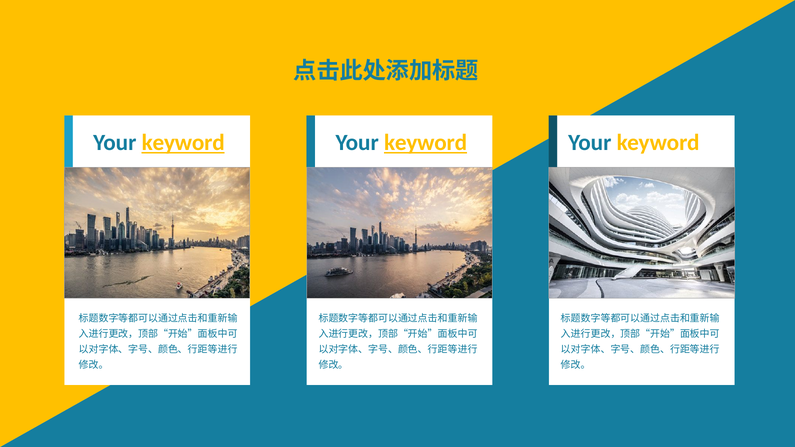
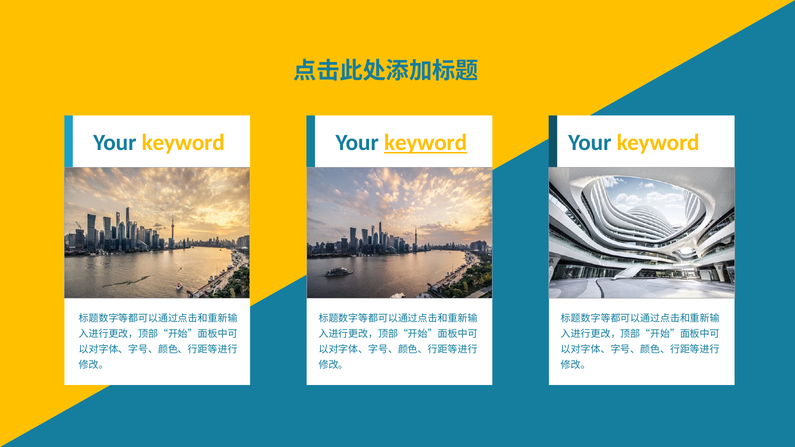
keyword underline: present -> none (183, 143)
